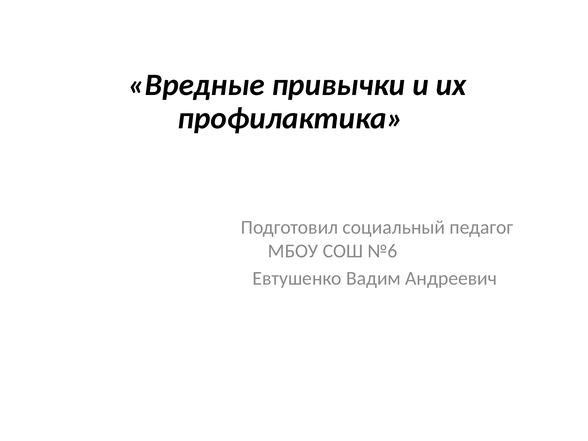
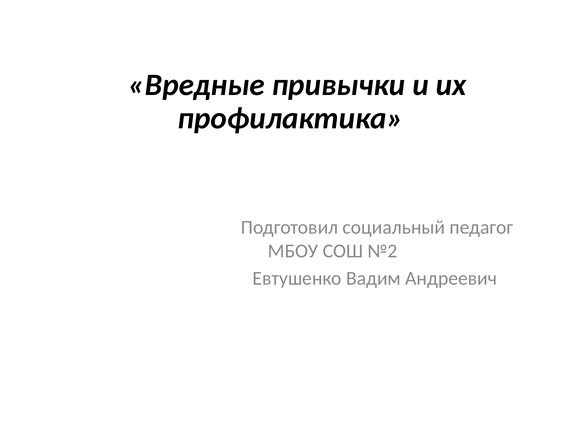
№6: №6 -> №2 (383, 251)
